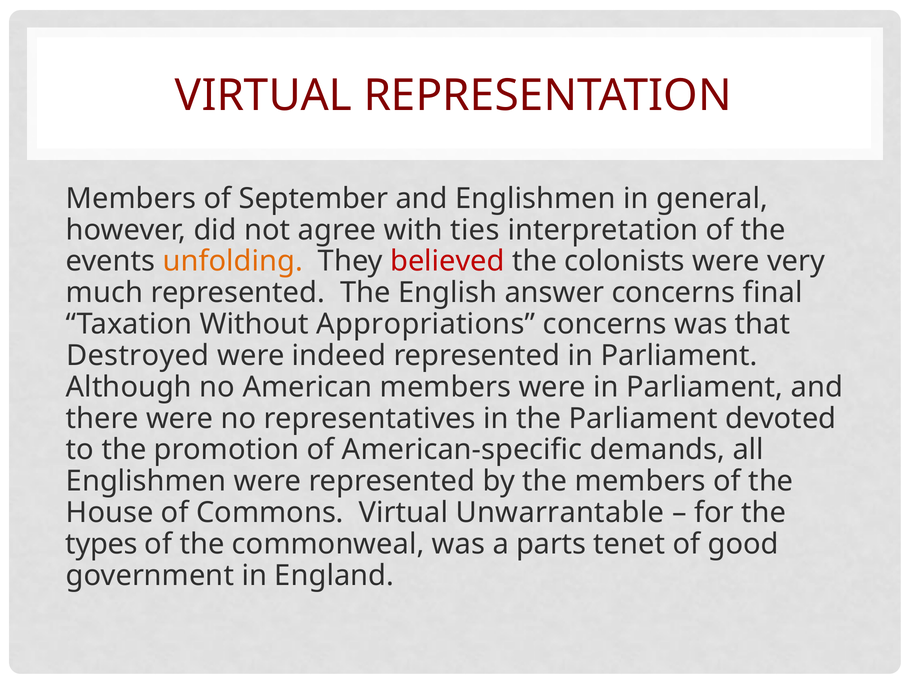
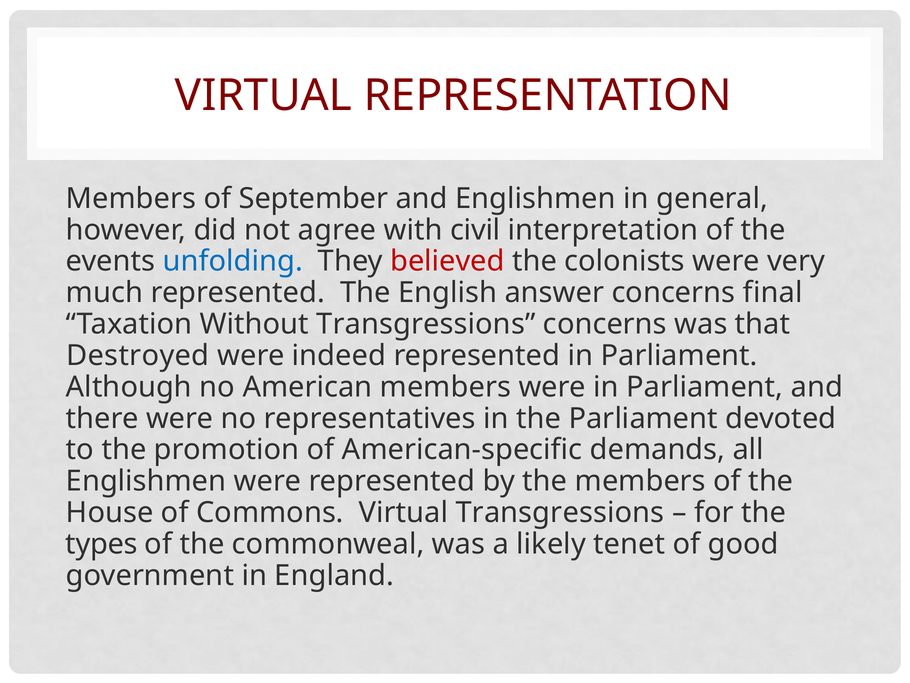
ties: ties -> civil (475, 230)
unfolding colour: orange -> blue (233, 261)
Without Appropriations: Appropriations -> Transgressions (426, 324)
Virtual Unwarrantable: Unwarrantable -> Transgressions (560, 512)
parts: parts -> likely (551, 544)
